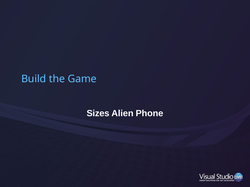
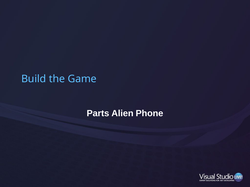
Sizes: Sizes -> Parts (98, 114)
